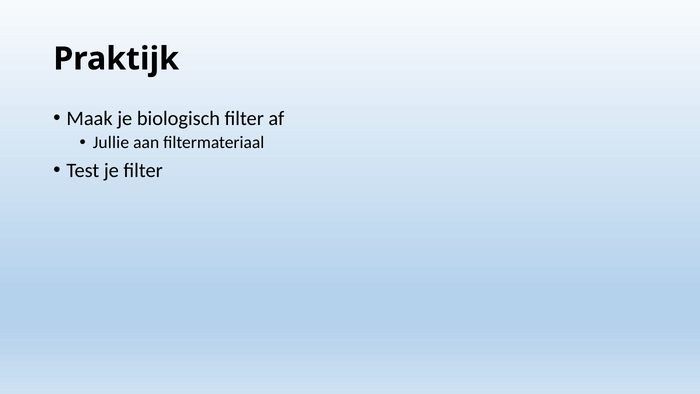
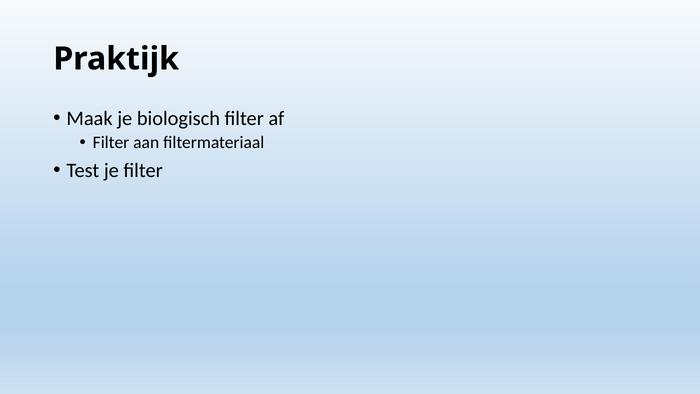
Jullie: Jullie -> Filter (111, 142)
